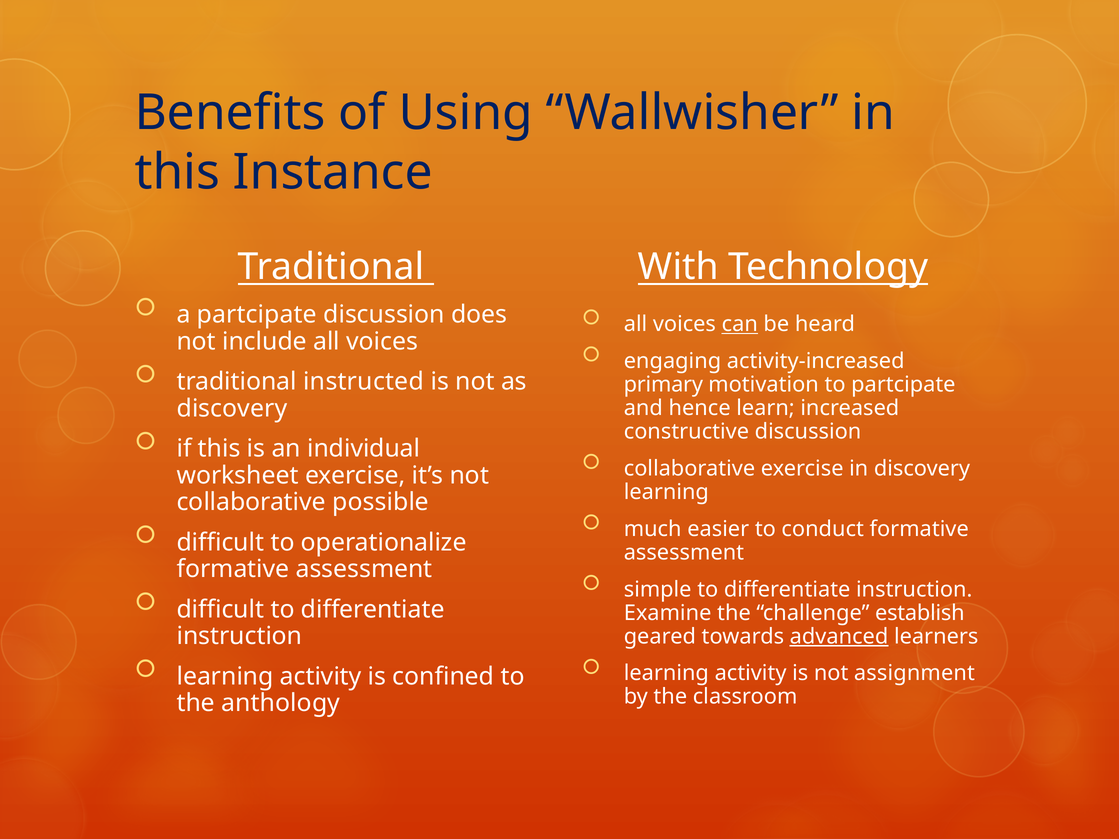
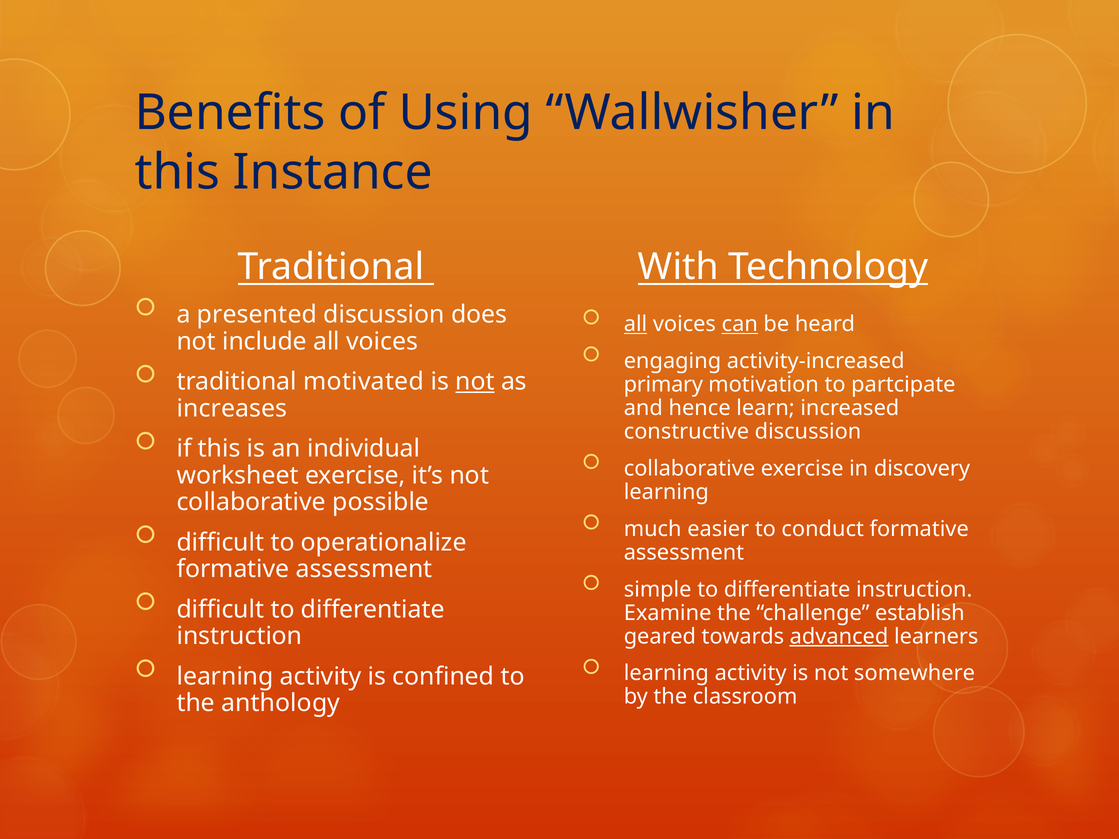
a partcipate: partcipate -> presented (257, 315)
all underline: none -> present (636, 324)
instructed: instructed -> motivated (364, 382)
not underline: none -> present (475, 382)
discovery: discovery -> increases (232, 408)
assignment: assignment -> somewhere (914, 673)
